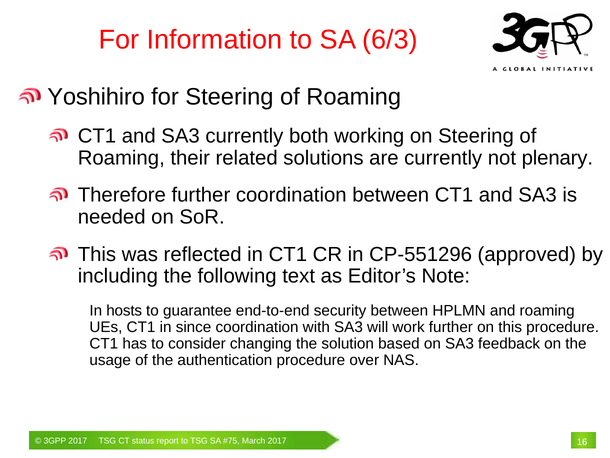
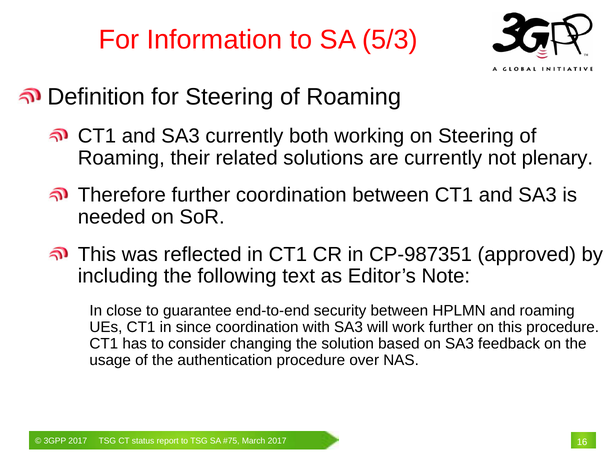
6/3: 6/3 -> 5/3 (390, 40)
Yoshihiro: Yoshihiro -> Definition (96, 97)
CP-551296: CP-551296 -> CP-987351 (421, 254)
hosts: hosts -> close (124, 310)
